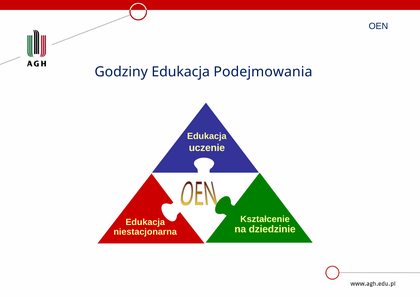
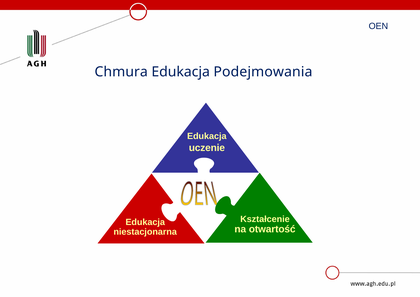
Godziny: Godziny -> Chmura (121, 72)
dziedzinie: dziedzinie -> otwartość (272, 229)
